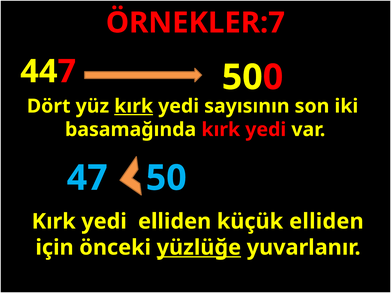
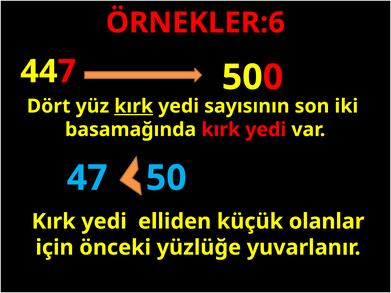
ÖRNEKLER:7: ÖRNEKLER:7 -> ÖRNEKLER:6 (195, 23)
küçük elliden: elliden -> olanlar (327, 222)
yüzlüğe underline: present -> none (199, 248)
